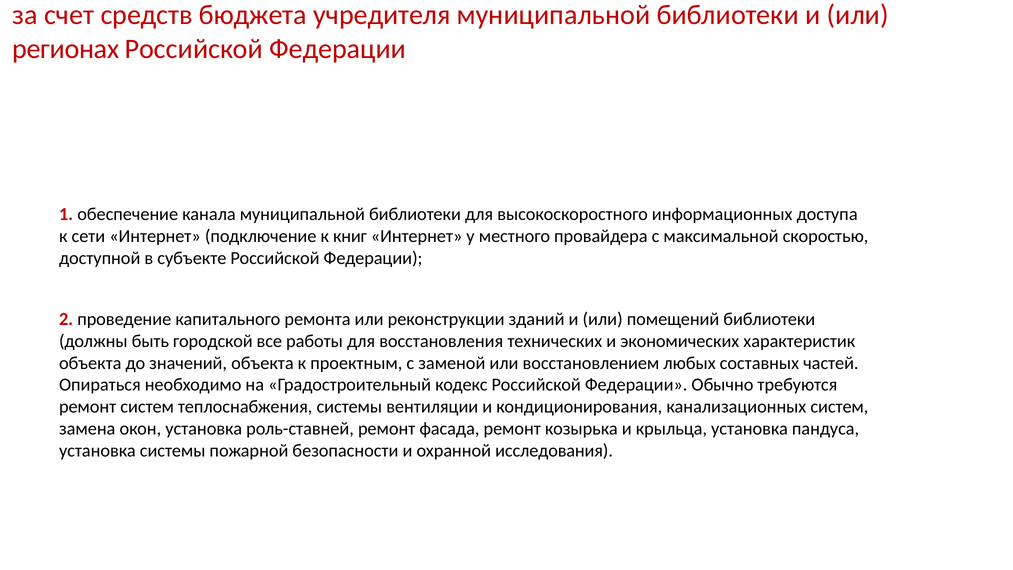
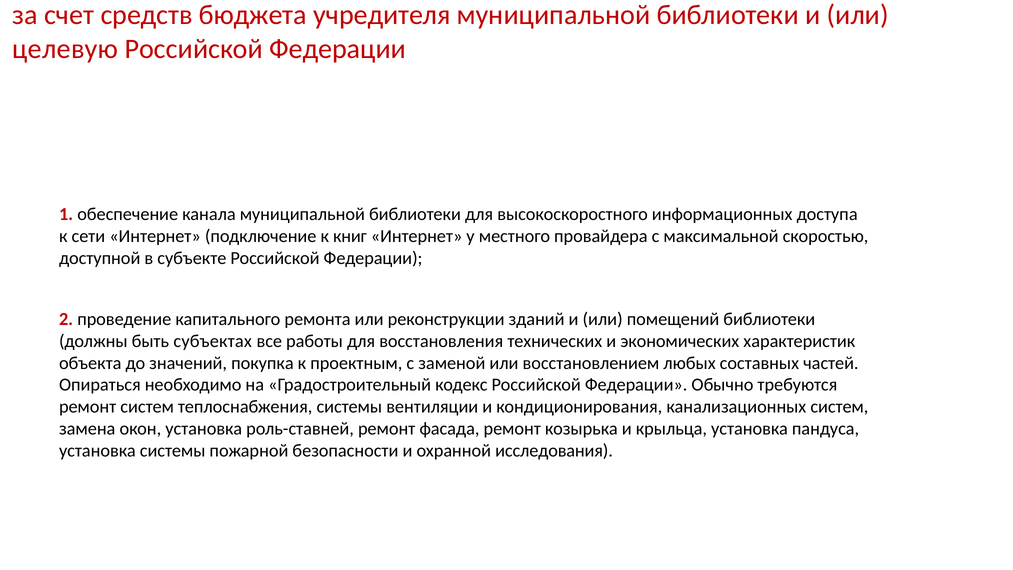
регионах: регионах -> целевую (65, 49)
городской: городской -> субъектах (213, 341)
значений объекта: объекта -> покупка (262, 363)
